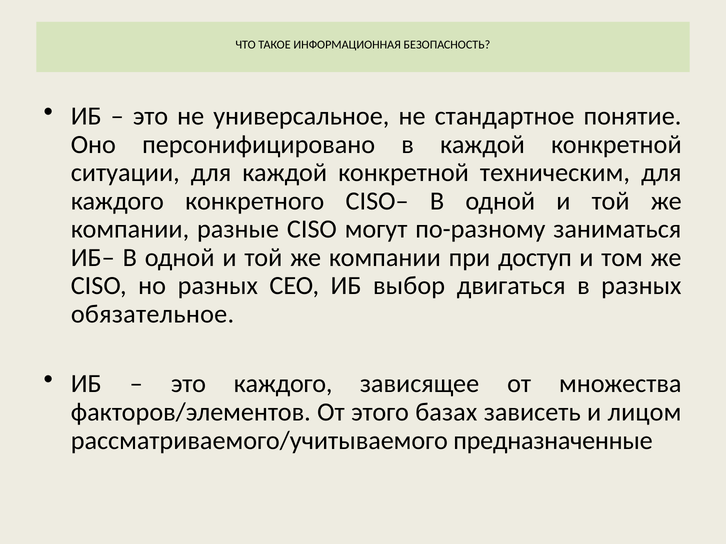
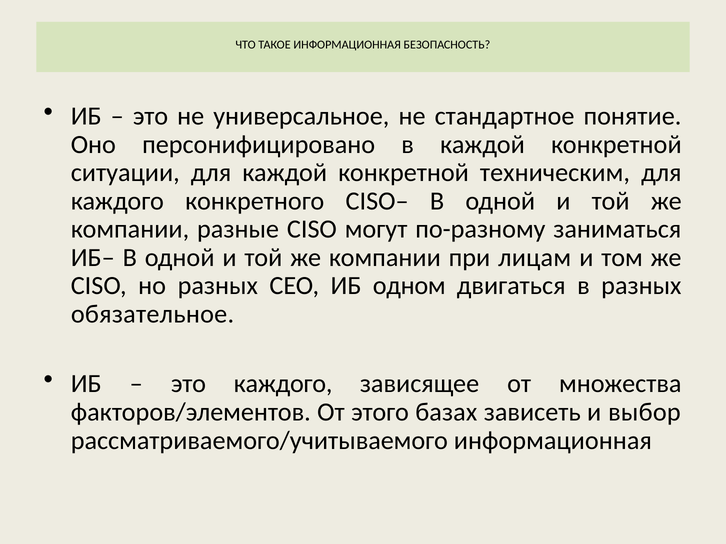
доступ: доступ -> лицам (535, 258)
выбор: выбор -> одном (409, 286)
лицом: лицом -> выбор (644, 412)
рассматриваемого/учитываемого предназначенные: предназначенные -> информационная (553, 441)
